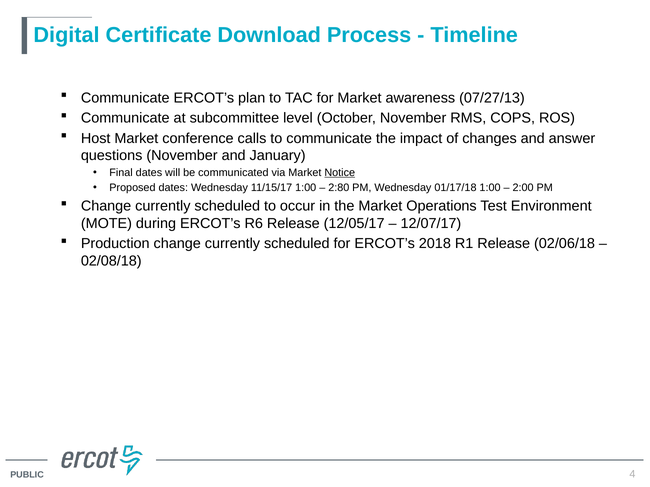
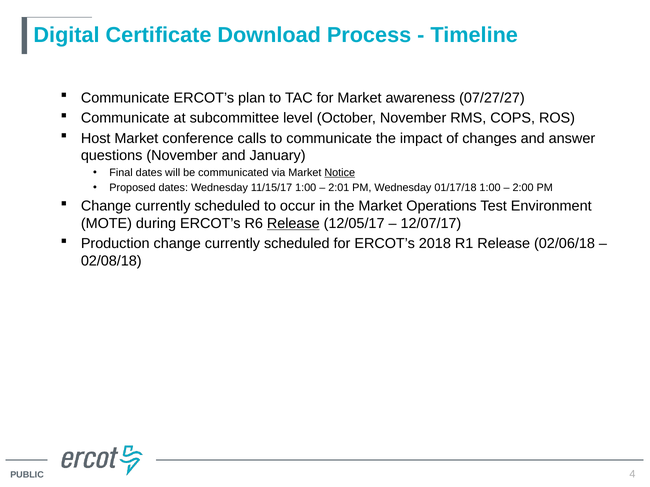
07/27/13: 07/27/13 -> 07/27/27 (492, 98)
2:80: 2:80 -> 2:01 (339, 188)
Release underline: none -> present (293, 224)
